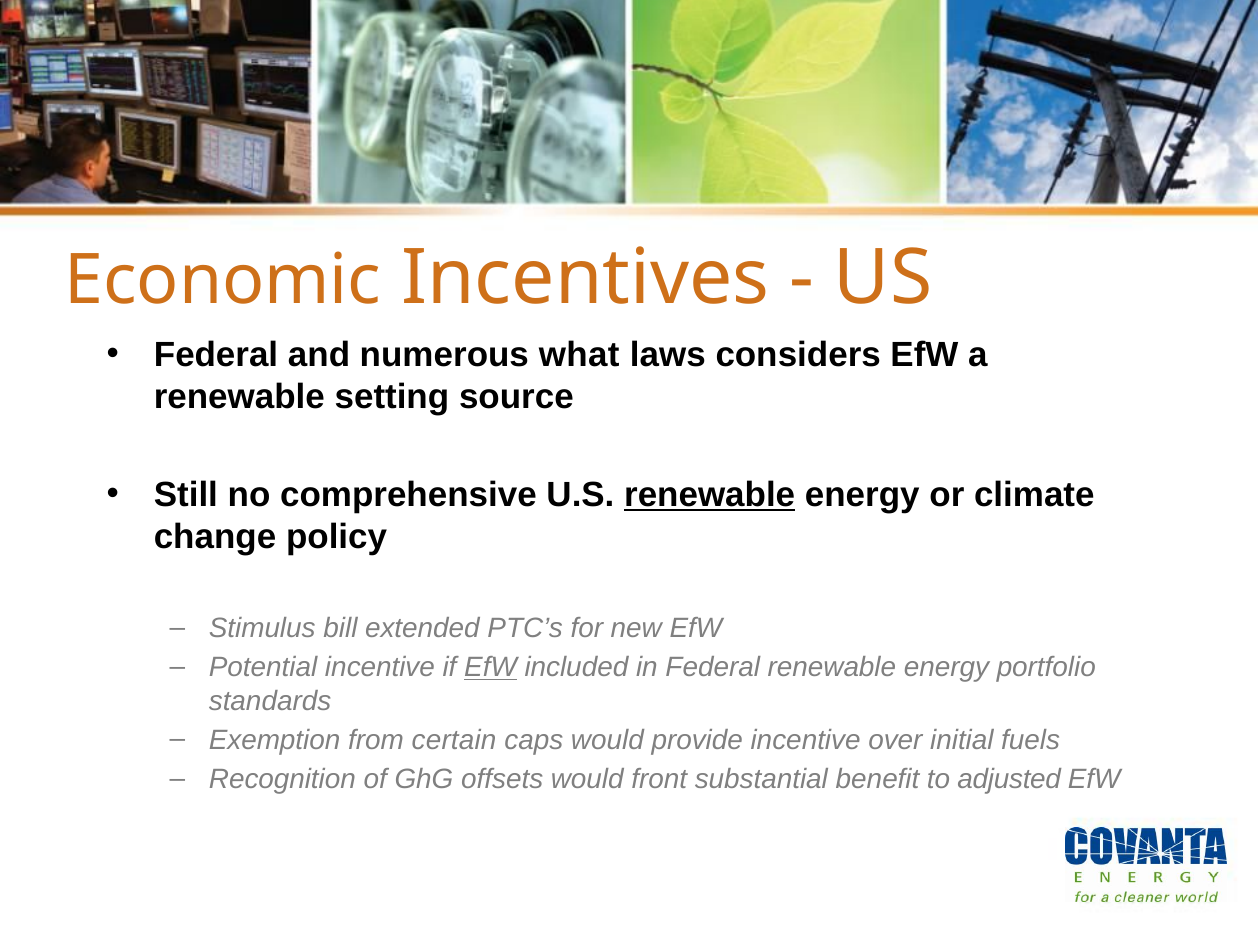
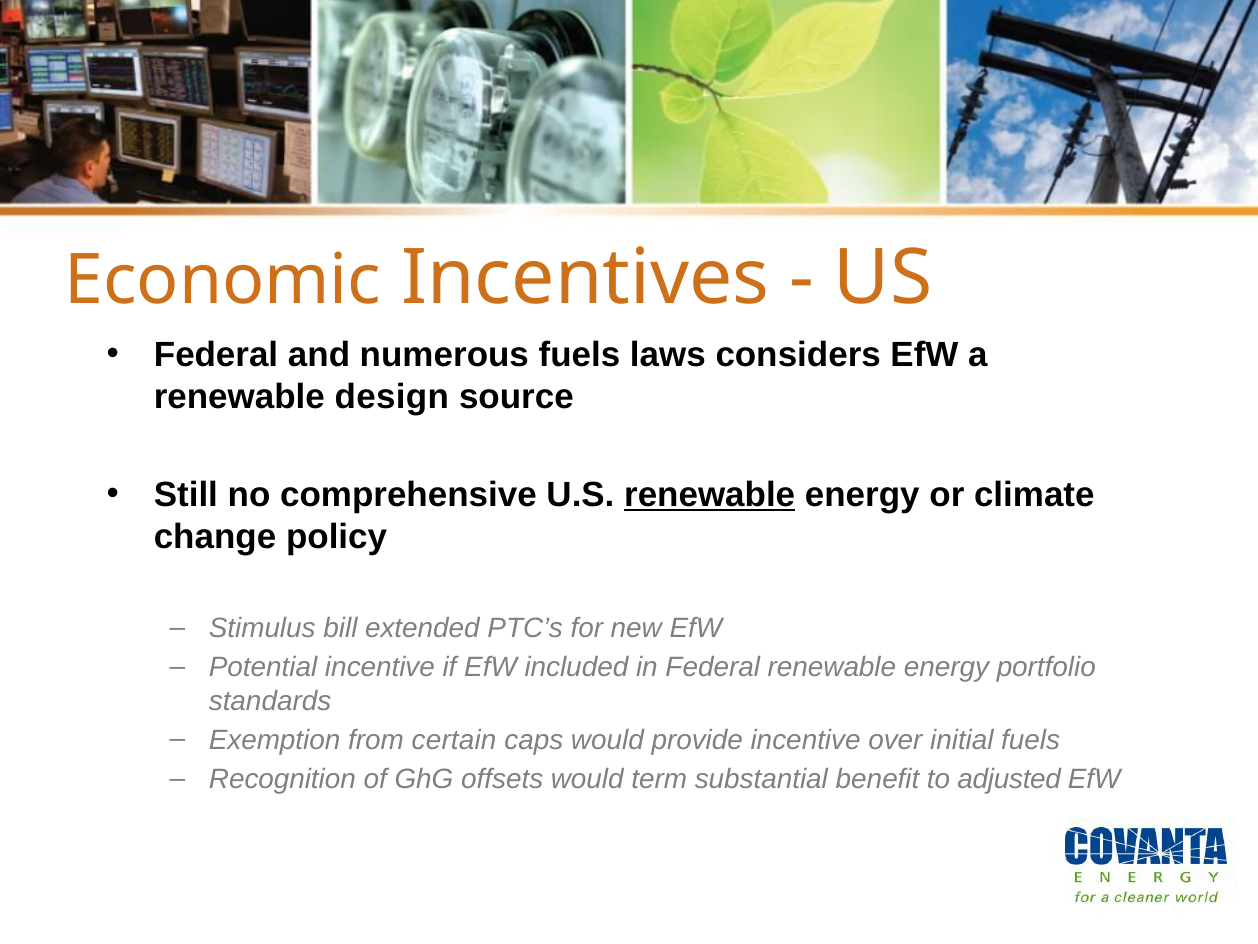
numerous what: what -> fuels (579, 355)
setting: setting -> design (392, 397)
EfW underline: present -> none (491, 667)
front: front -> term (659, 779)
